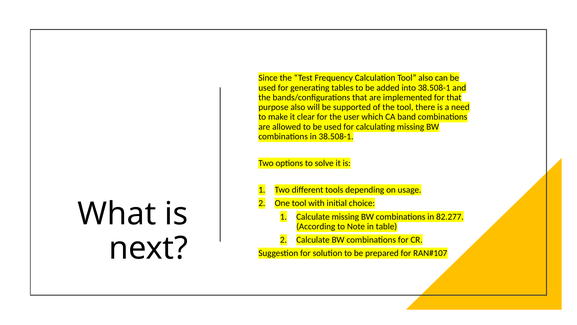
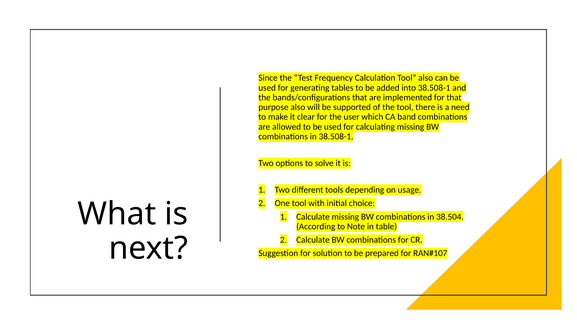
82.277: 82.277 -> 38.504 (450, 216)
